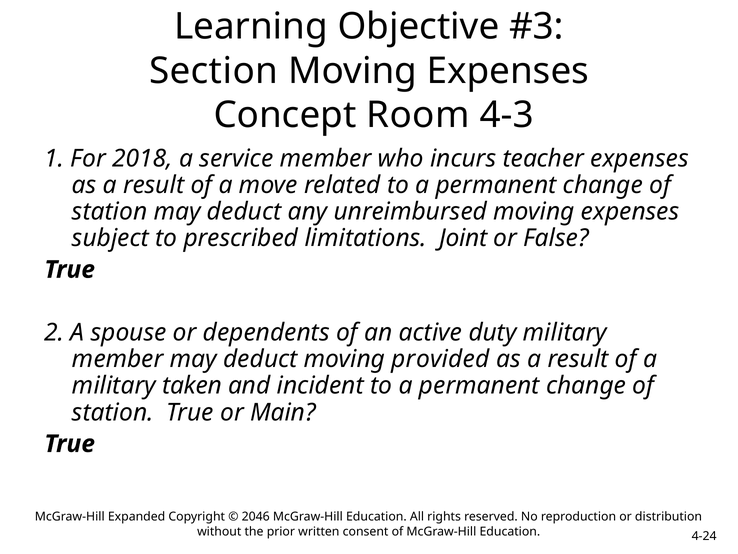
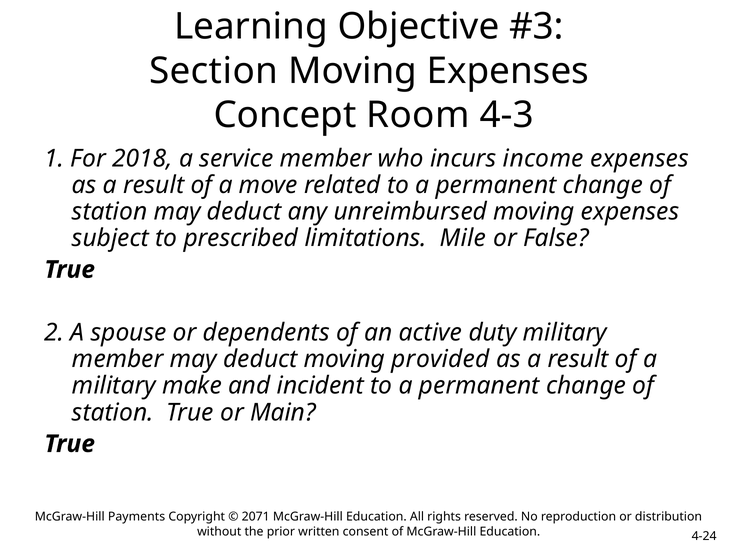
teacher: teacher -> income (543, 158)
Joint: Joint -> Mile (463, 238)
taken: taken -> make (192, 385)
Expanded: Expanded -> Payments (137, 516)
2046: 2046 -> 2071 (256, 516)
